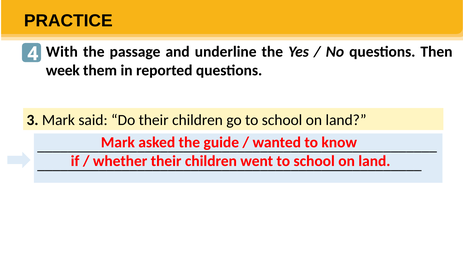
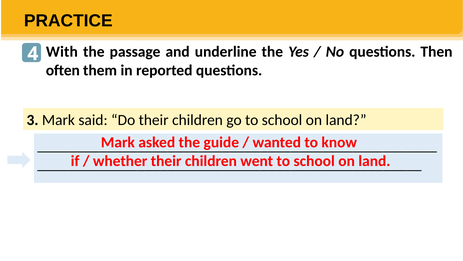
week: week -> often (63, 70)
